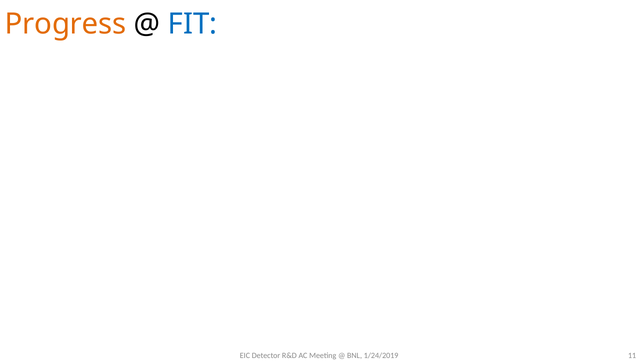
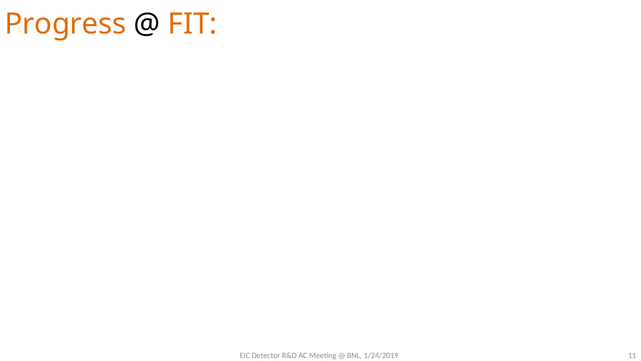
FIT colour: blue -> orange (193, 24)
